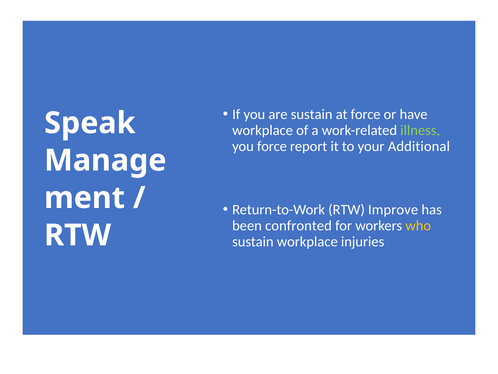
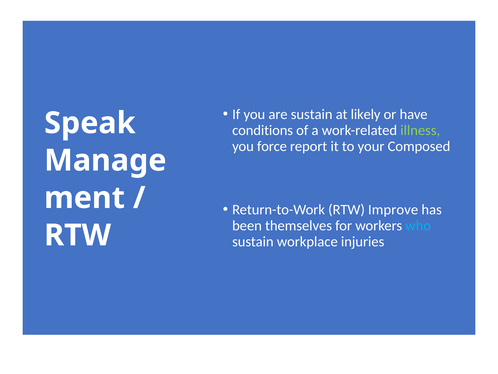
at force: force -> likely (366, 114)
workplace: workplace -> conditions (263, 130)
Additional: Additional -> Composed (419, 146)
confronted: confronted -> themselves (299, 226)
who colour: yellow -> light blue (418, 226)
